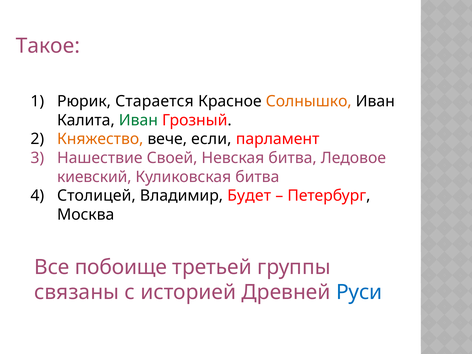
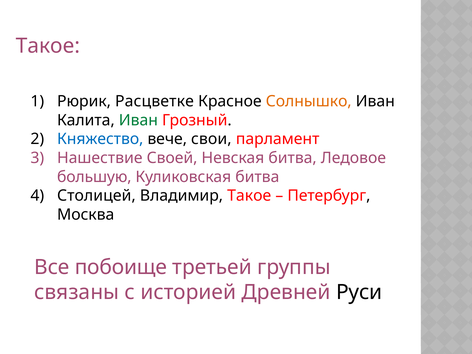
Старается: Старается -> Расцветке (154, 101)
Княжество colour: orange -> blue (100, 139)
если: если -> свои (211, 139)
киевский: киевский -> большую (94, 177)
Владимир Будет: Будет -> Такое (249, 196)
Руси colour: blue -> black (359, 292)
